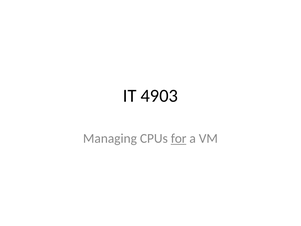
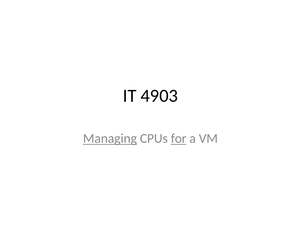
Managing underline: none -> present (110, 138)
